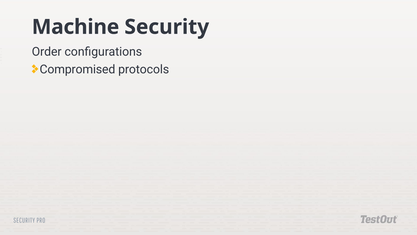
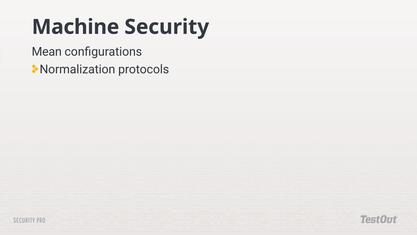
Order: Order -> Mean (47, 52)
Compromised: Compromised -> Normalization (77, 69)
